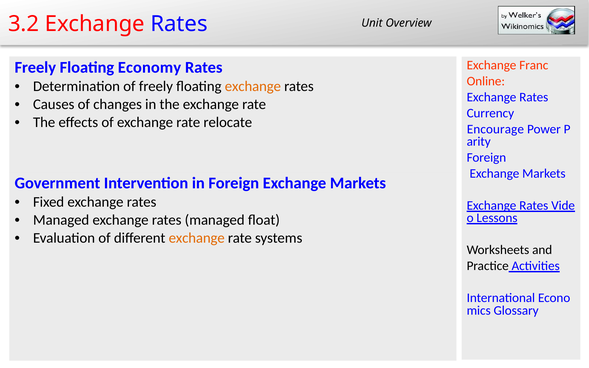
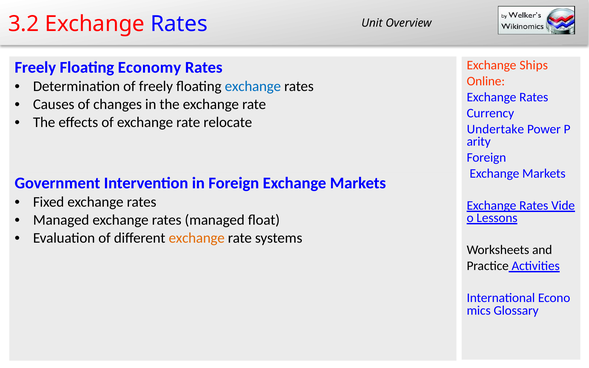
Franc: Franc -> Ships (534, 65)
exchange colour: orange -> blue (253, 86)
Encourage: Encourage -> Undertake (495, 129)
